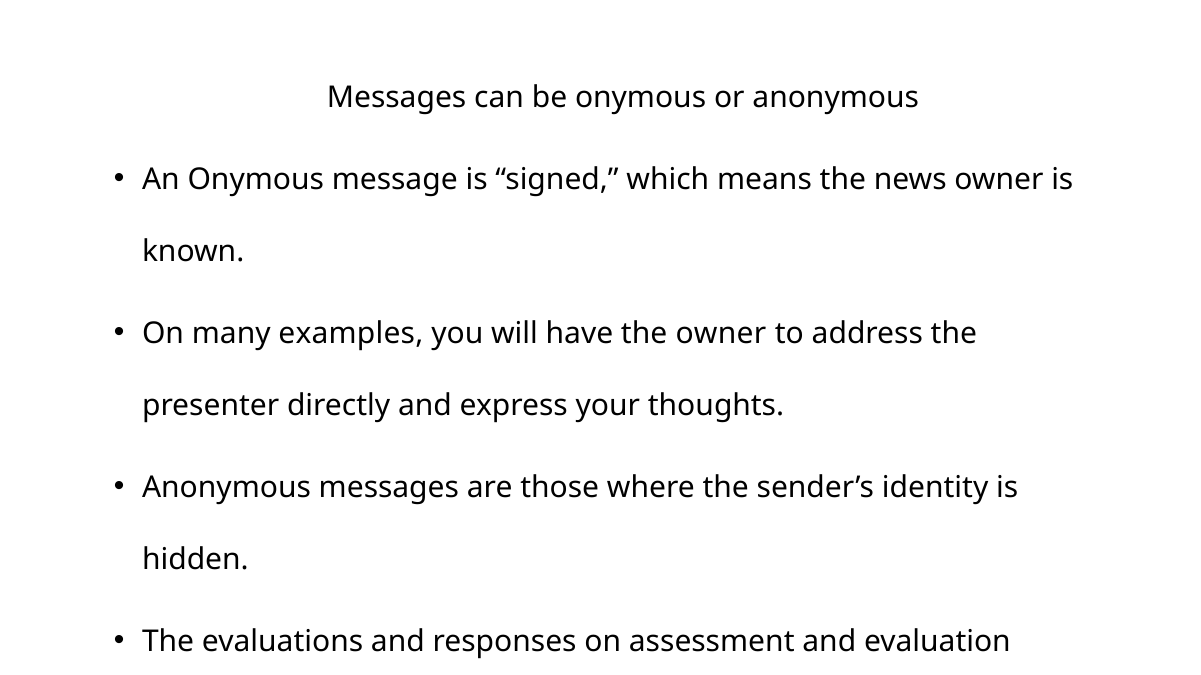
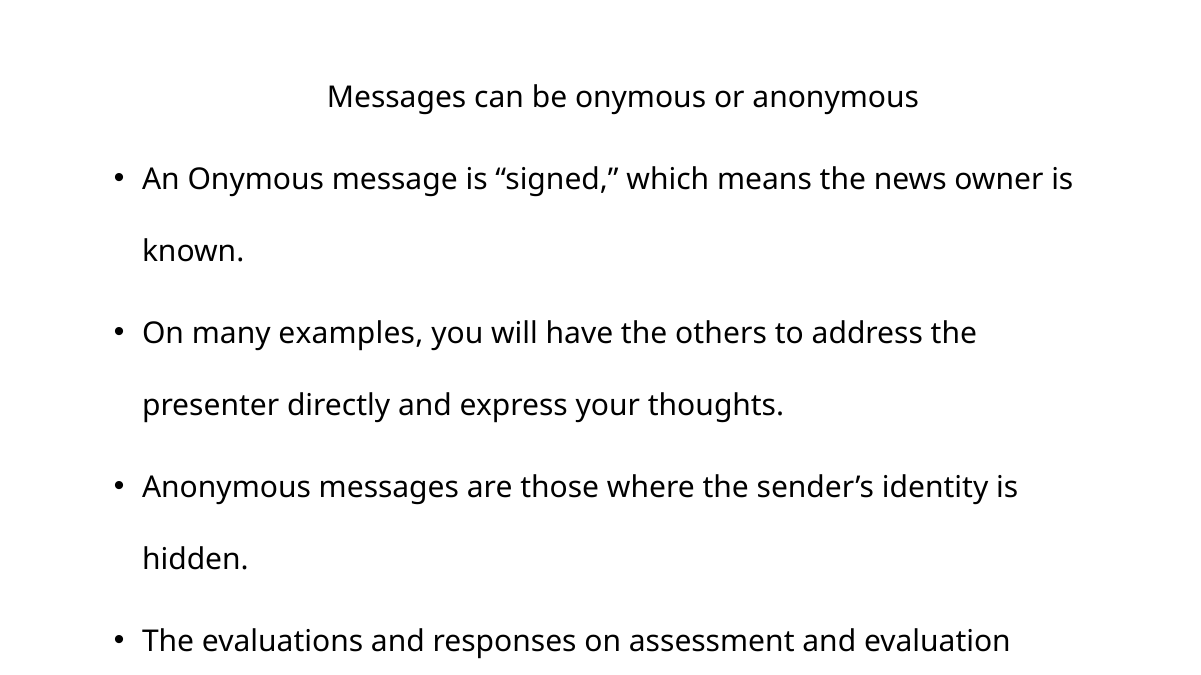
the owner: owner -> others (721, 334)
